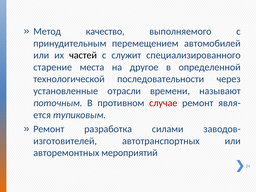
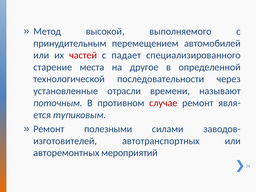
качество: качество -> высокой (105, 31)
частей colour: black -> red (83, 55)
служит: служит -> падает (126, 55)
разработка: разработка -> полезными (108, 129)
